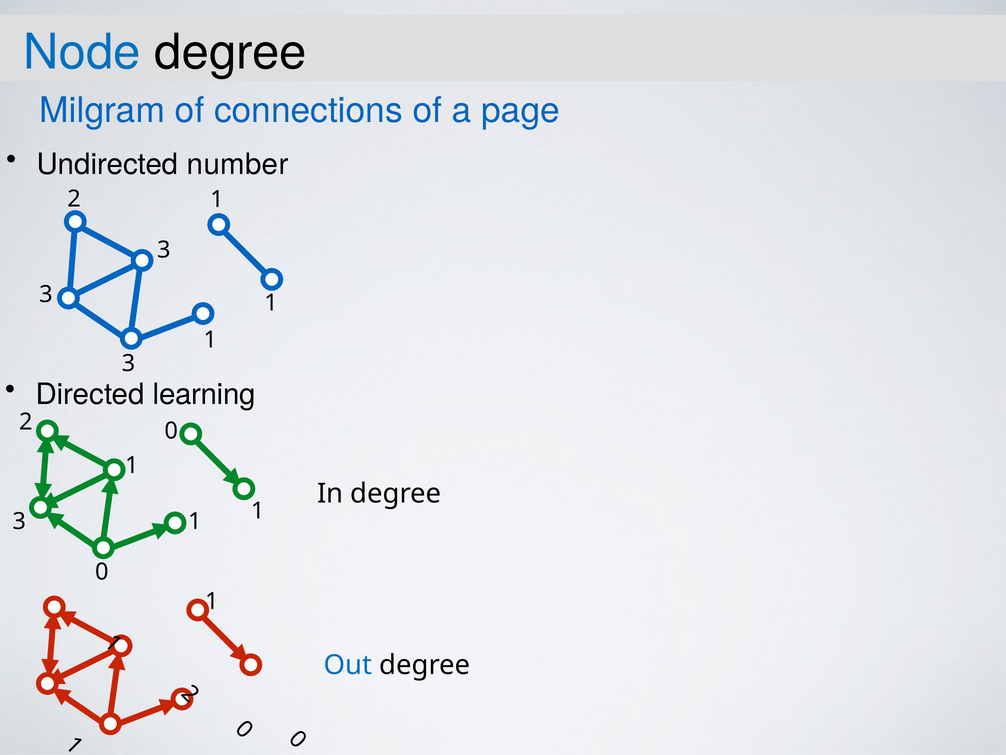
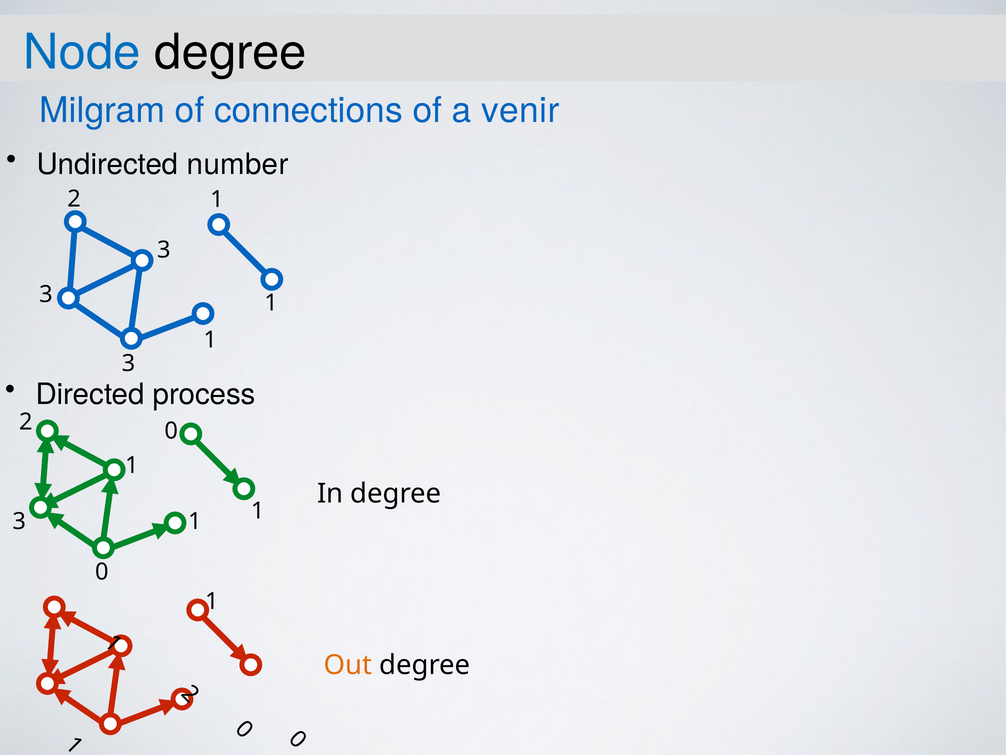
page: page -> venir (520, 110)
learning: learning -> process (204, 394)
Out colour: blue -> orange (348, 665)
